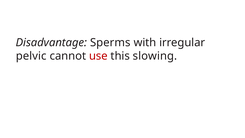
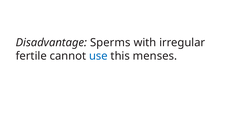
pelvic: pelvic -> fertile (31, 56)
use colour: red -> blue (98, 56)
slowing: slowing -> menses (155, 56)
